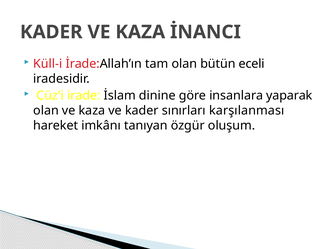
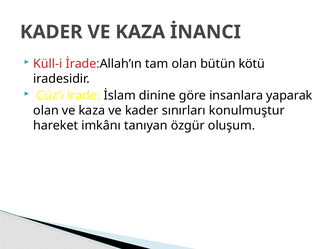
eceli: eceli -> kötü (252, 64)
karşılanması: karşılanması -> konulmuştur (247, 111)
